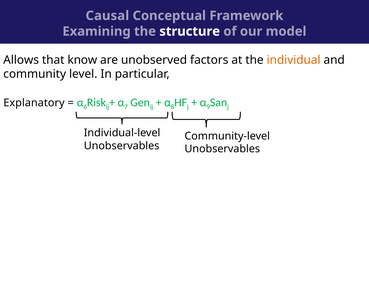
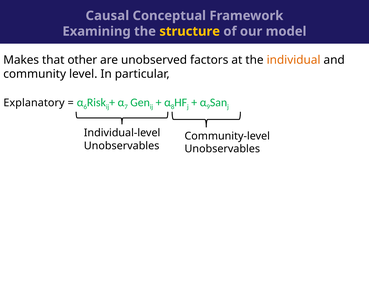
structure colour: white -> yellow (190, 31)
Allows: Allows -> Makes (21, 60)
know: know -> other (82, 60)
